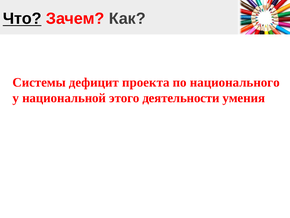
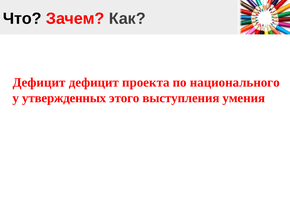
Что underline: present -> none (22, 19)
Системы: Системы -> Дефицит (39, 82)
национальной: национальной -> утвержденных (64, 98)
деятельности: деятельности -> выступления (181, 98)
